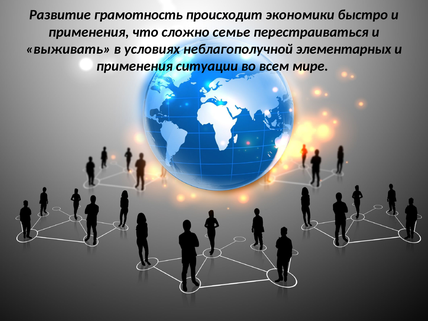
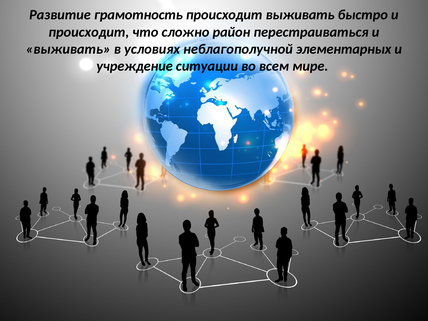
происходит экономики: экономики -> выживать (300, 15)
применения: применения -> происходит (89, 32)
семье: семье -> район (231, 32)
применения: применения -> учреждение (135, 66)
